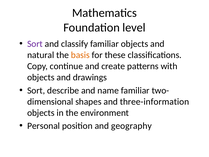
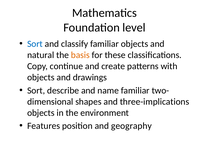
Sort colour: purple -> blue (35, 44)
three-information: three-information -> three-implications (155, 101)
Personal: Personal -> Features (44, 126)
